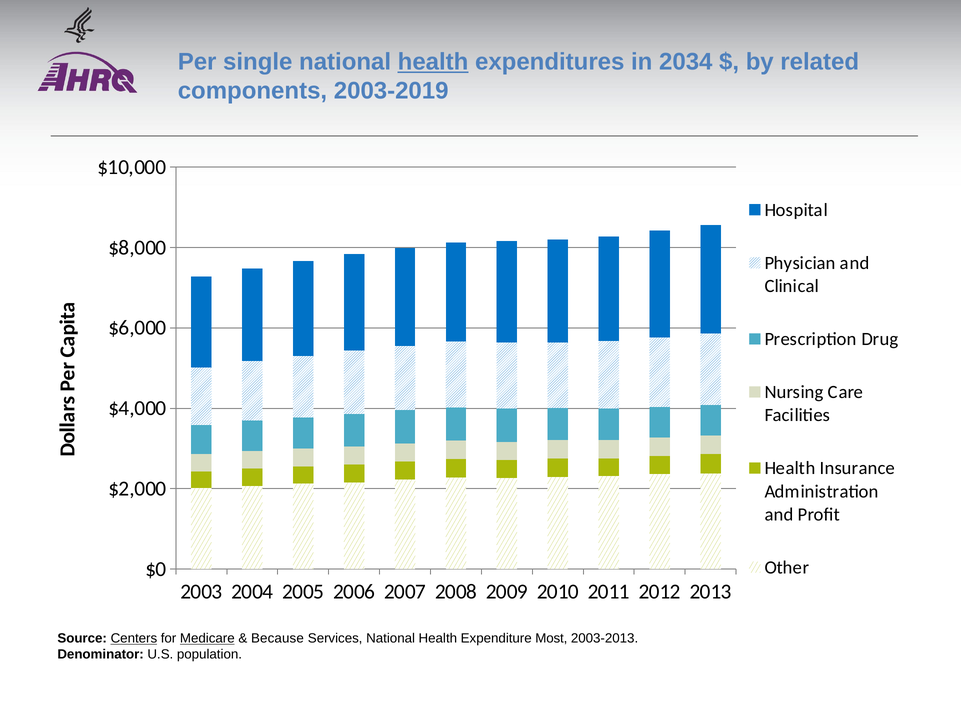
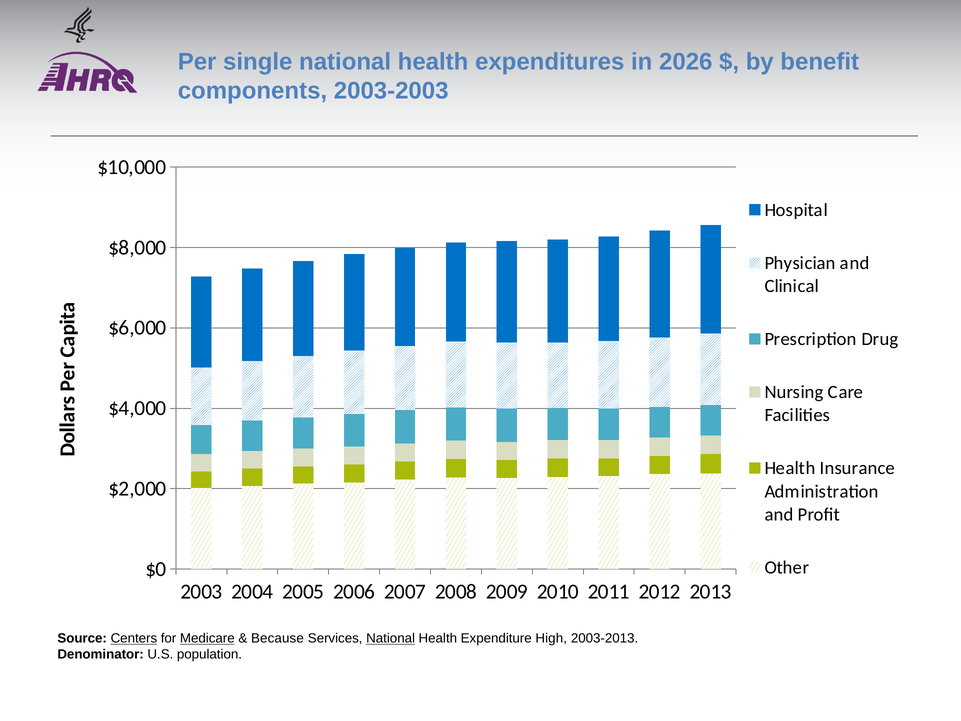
health underline: present -> none (433, 62)
2034: 2034 -> 2026 (686, 62)
related: related -> benefit (820, 62)
2003-2019: 2003-2019 -> 2003-2003 (391, 91)
National underline: none -> present (391, 638)
Most: Most -> High (551, 638)
